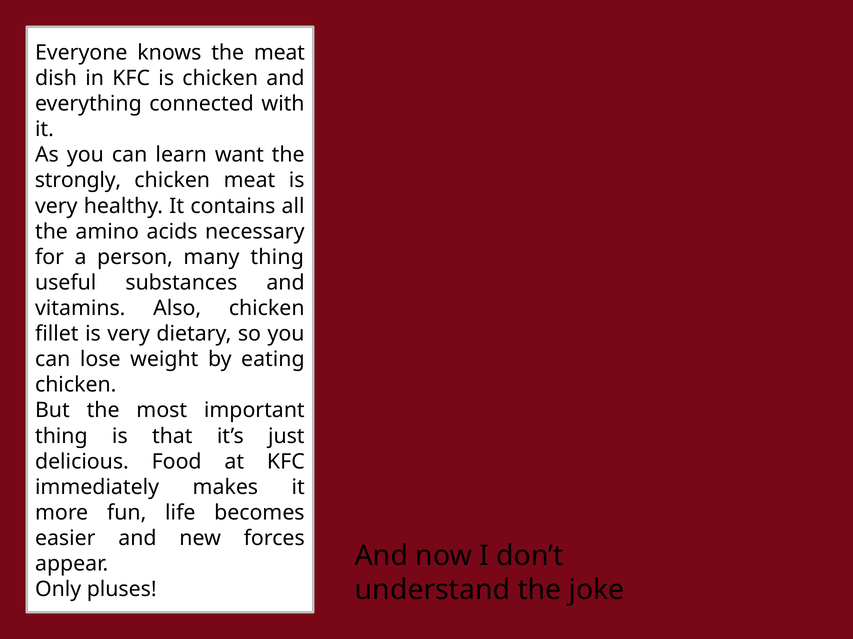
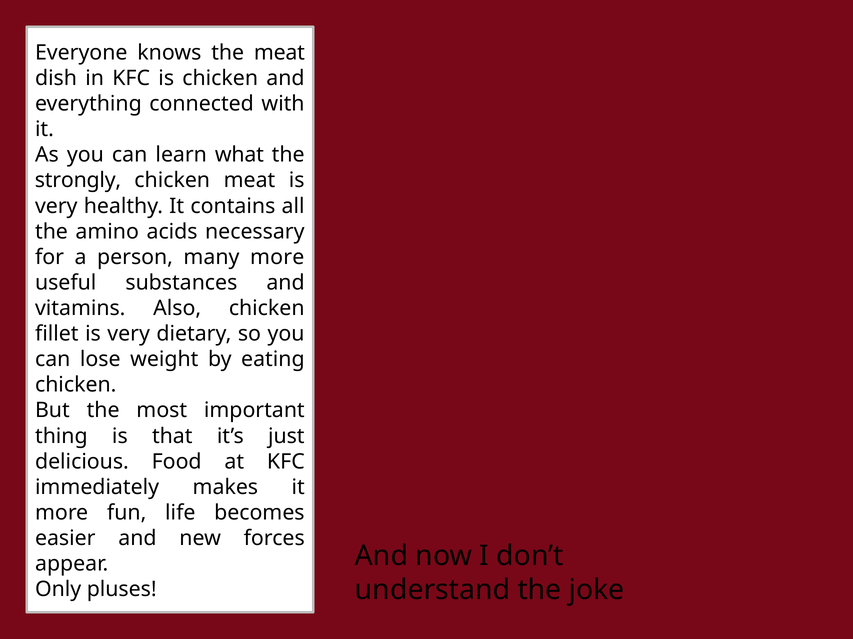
want: want -> what (239, 155)
many thing: thing -> more (277, 257)
